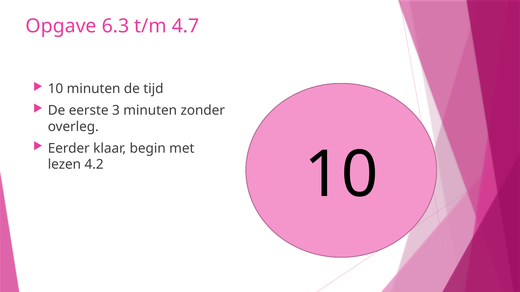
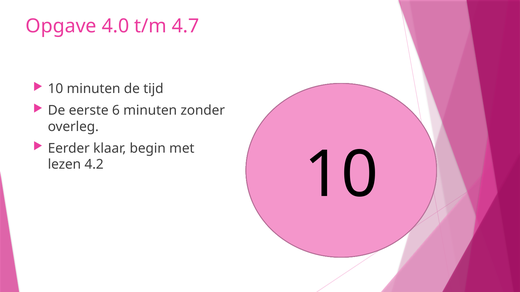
6.3: 6.3 -> 4.0 (115, 26)
3: 3 -> 6 (116, 111)
